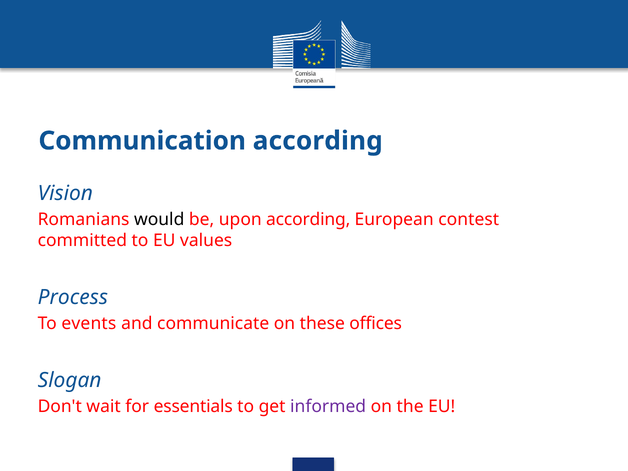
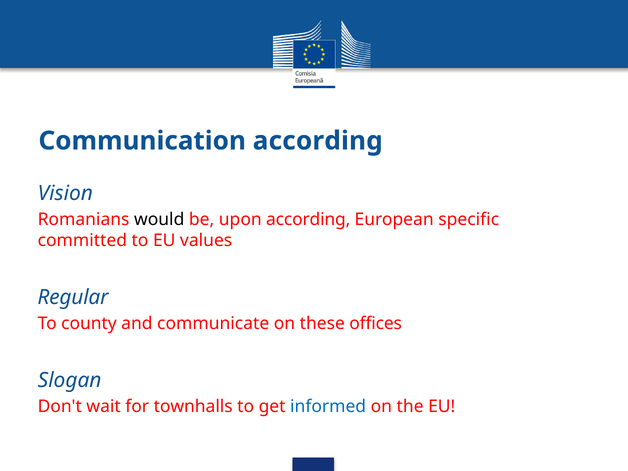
contest: contest -> specific (469, 220)
Process: Process -> Regular (73, 297)
events: events -> county (89, 324)
essentials: essentials -> townhalls (193, 407)
informed colour: purple -> blue (328, 407)
